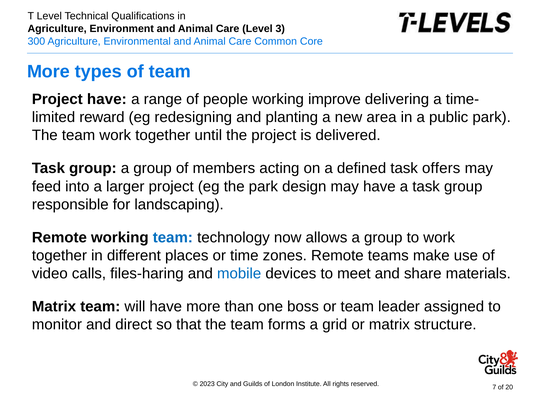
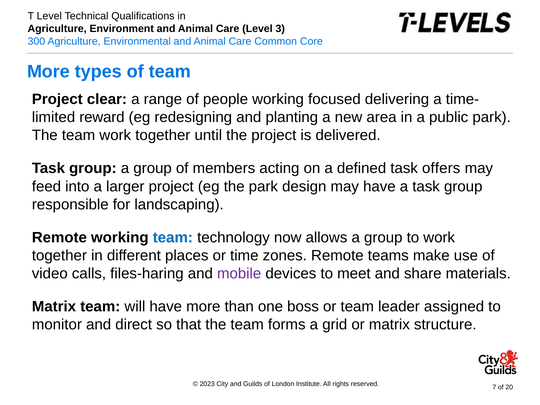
Project have: have -> clear (107, 99)
improve: improve -> focused (334, 99)
mobile colour: blue -> purple (239, 273)
